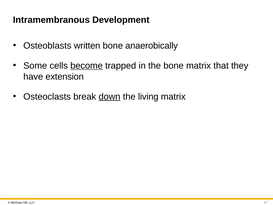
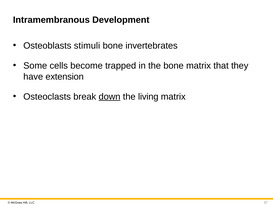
written: written -> stimuli (87, 46)
anaerobically: anaerobically -> invertebrates (152, 46)
become underline: present -> none (87, 66)
